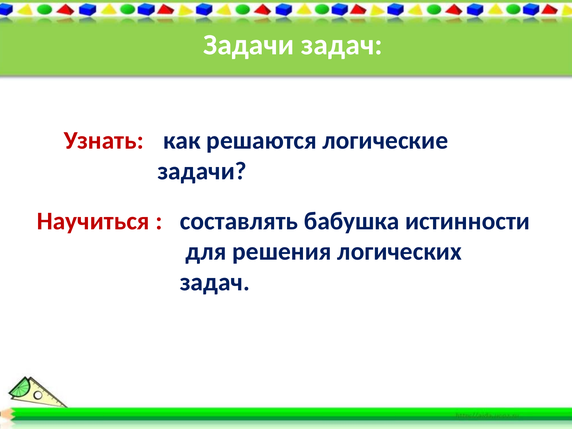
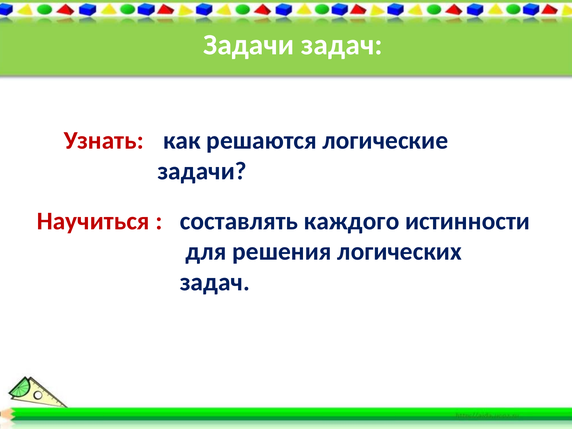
бабушка: бабушка -> каждого (352, 221)
